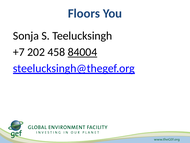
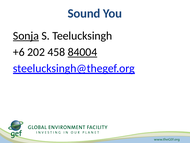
Floors: Floors -> Sound (84, 13)
Sonja underline: none -> present (26, 36)
+7: +7 -> +6 (19, 52)
